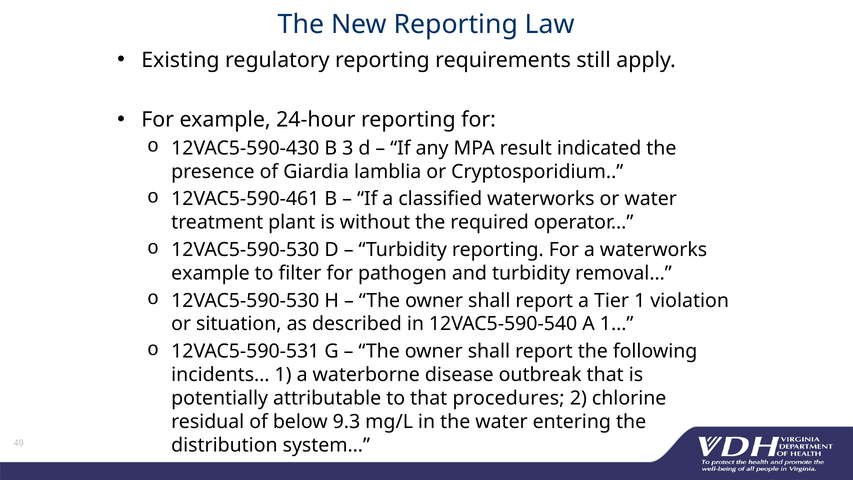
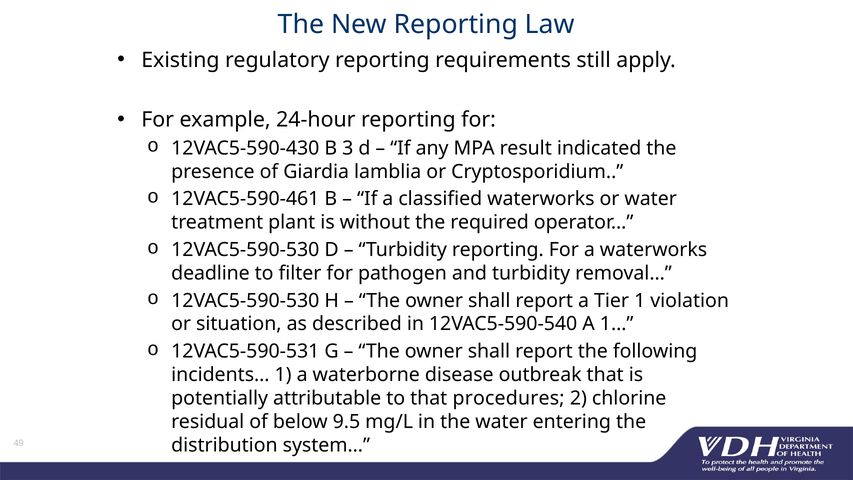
example: example -> deadline (210, 273)
9.3: 9.3 -> 9.5 (346, 422)
